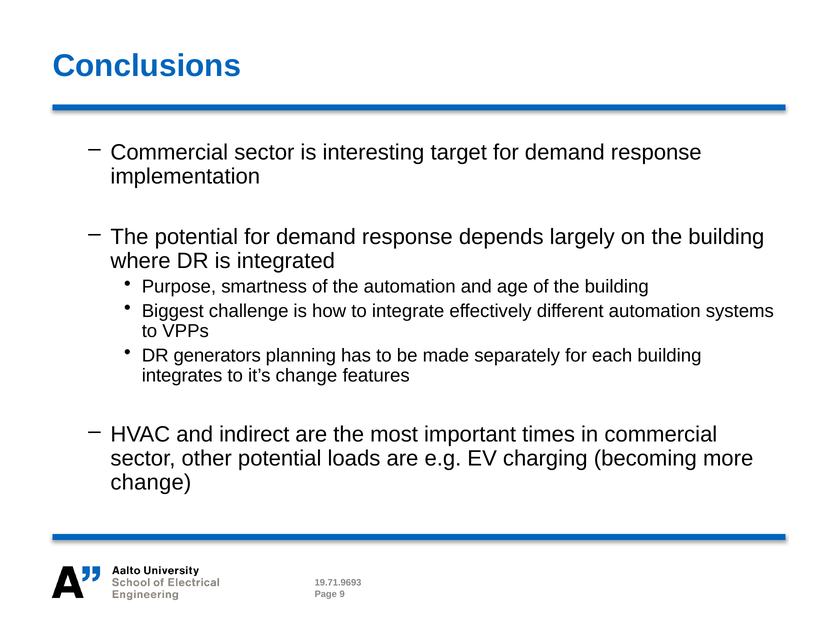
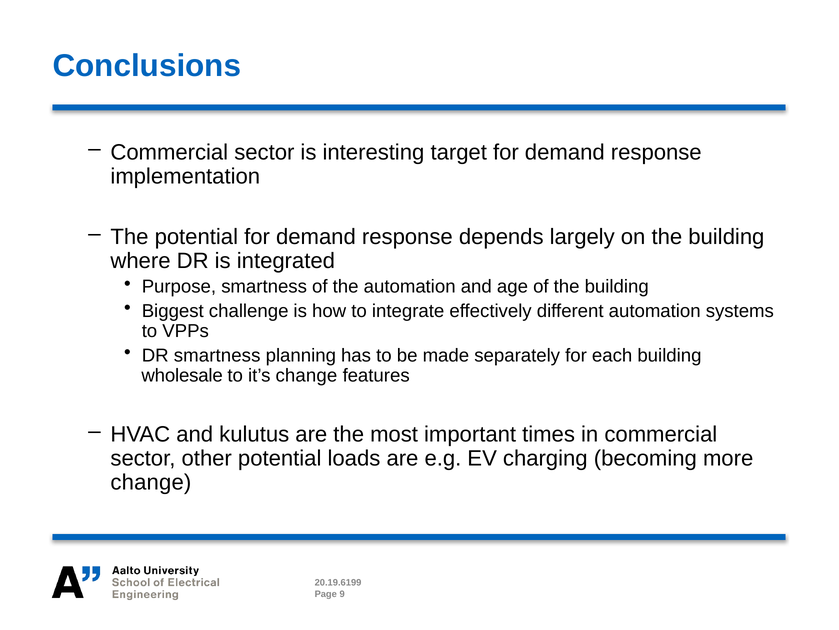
DR generators: generators -> smartness (217, 355)
integrates: integrates -> wholesale (182, 375)
indirect: indirect -> kulutus (254, 434)
19.71.9693: 19.71.9693 -> 20.19.6199 (338, 582)
